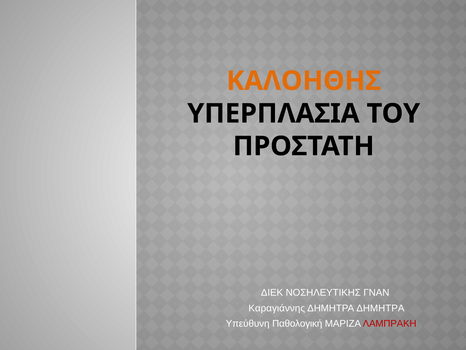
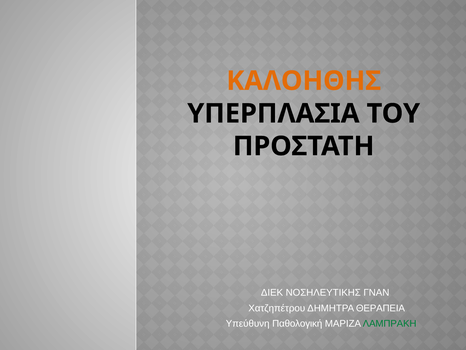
Καραγιάννης: Καραγιάννης -> Χατζηπέτρου (277, 308)
ΔΗΜΗΤΡΑ ΔΗΜΗΤΡΑ: ΔΗΜΗΤΡΑ -> ΘΕΡΑΠΕΙΑ (380, 308)
ΛΑΜΠΡΑΚΗ colour: red -> green (390, 323)
